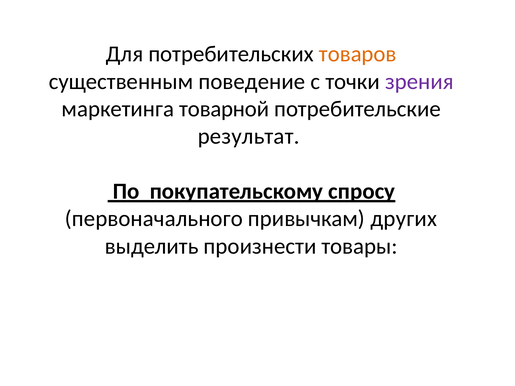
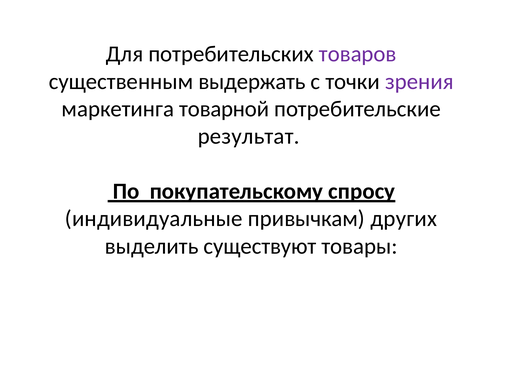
товаров colour: orange -> purple (358, 54)
поведение: поведение -> выдержать (252, 82)
первоначального: первоначального -> индивидуальные (154, 219)
произнести: произнести -> существуют (260, 246)
